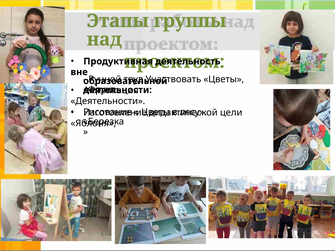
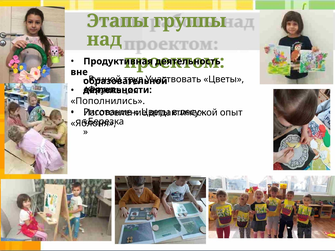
Деятельности: Деятельности -> Пополнились (108, 101)
цели: цели -> опыт (231, 113)
